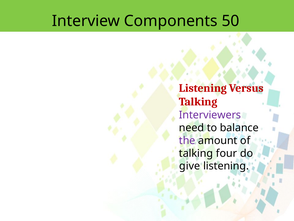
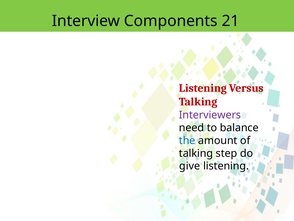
50: 50 -> 21 (231, 21)
the colour: purple -> blue (187, 140)
four: four -> step (227, 153)
